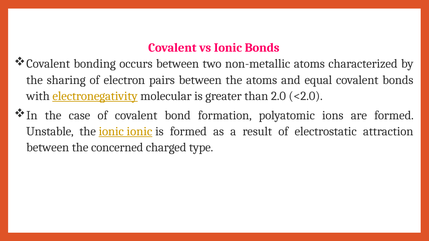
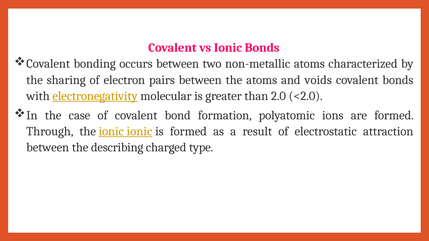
equal: equal -> voids (318, 80)
Unstable: Unstable -> Through (50, 132)
concerned: concerned -> describing (117, 148)
